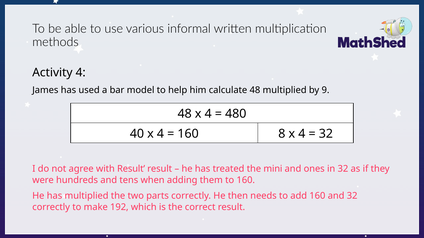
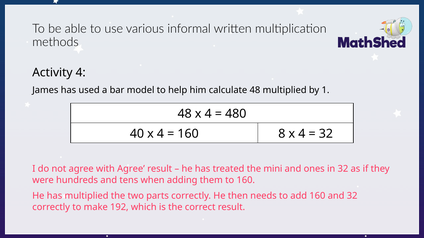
9: 9 -> 1 (326, 90)
with Result: Result -> Agree (131, 169)
